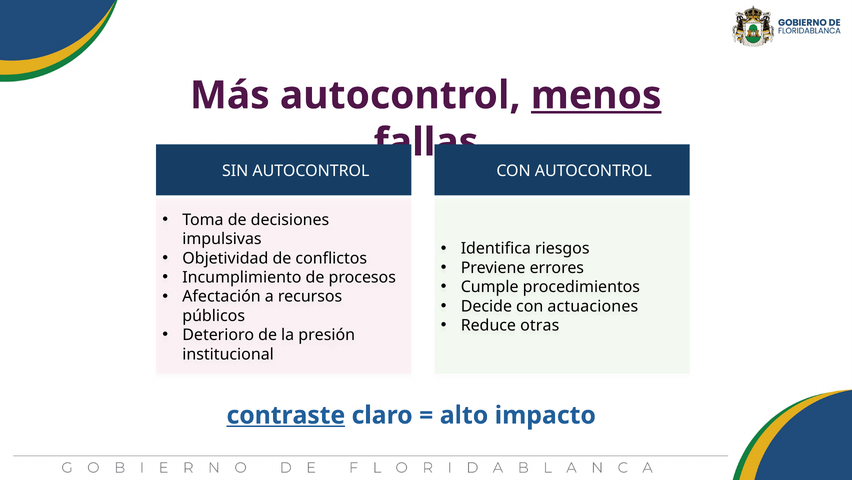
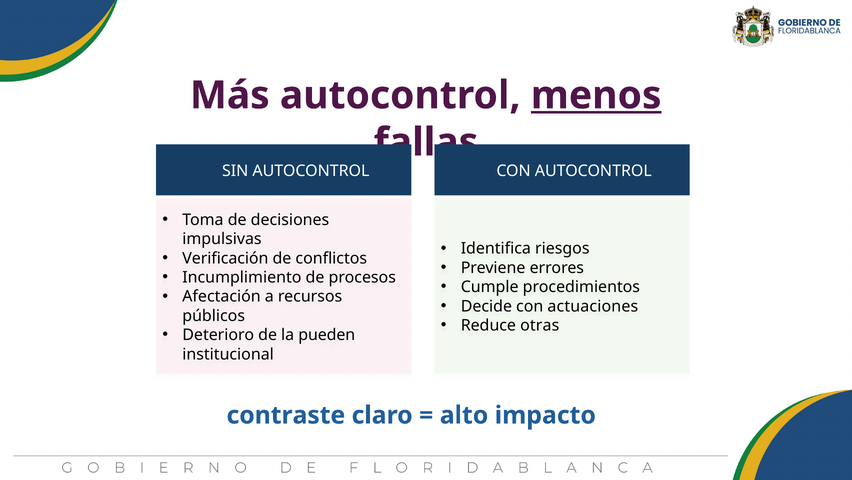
Objetividad: Objetividad -> Verificación (225, 258)
presión: presión -> pueden (327, 335)
contraste underline: present -> none (286, 415)
